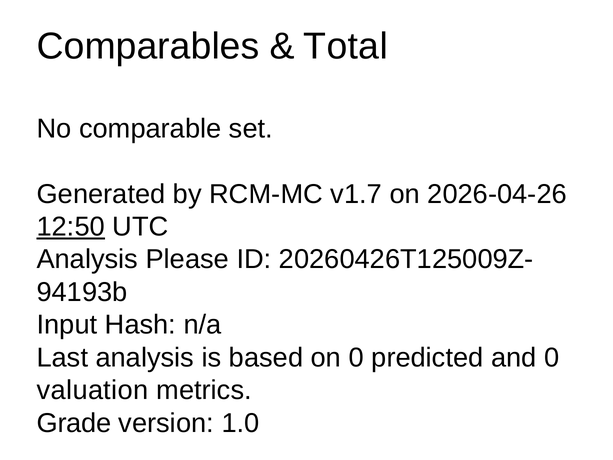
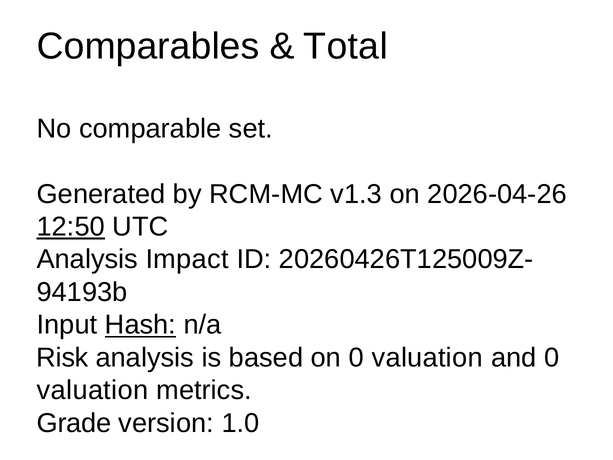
v1.7: v1.7 -> v1.3 (356, 194)
Please: Please -> Impact (187, 259)
Hash underline: none -> present (140, 325)
Last: Last -> Risk (63, 357)
on 0 predicted: predicted -> valuation (427, 357)
